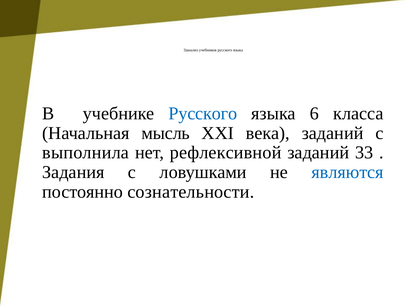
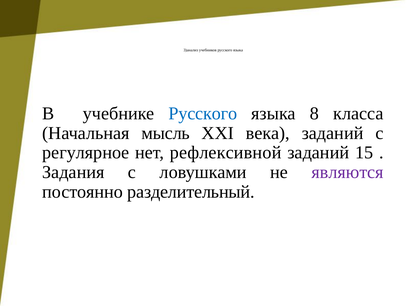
6: 6 -> 8 (314, 114)
выполнила: выполнила -> регулярное (86, 153)
33: 33 -> 15 (364, 153)
являются colour: blue -> purple (348, 173)
сознательности: сознательности -> разделительный (191, 192)
